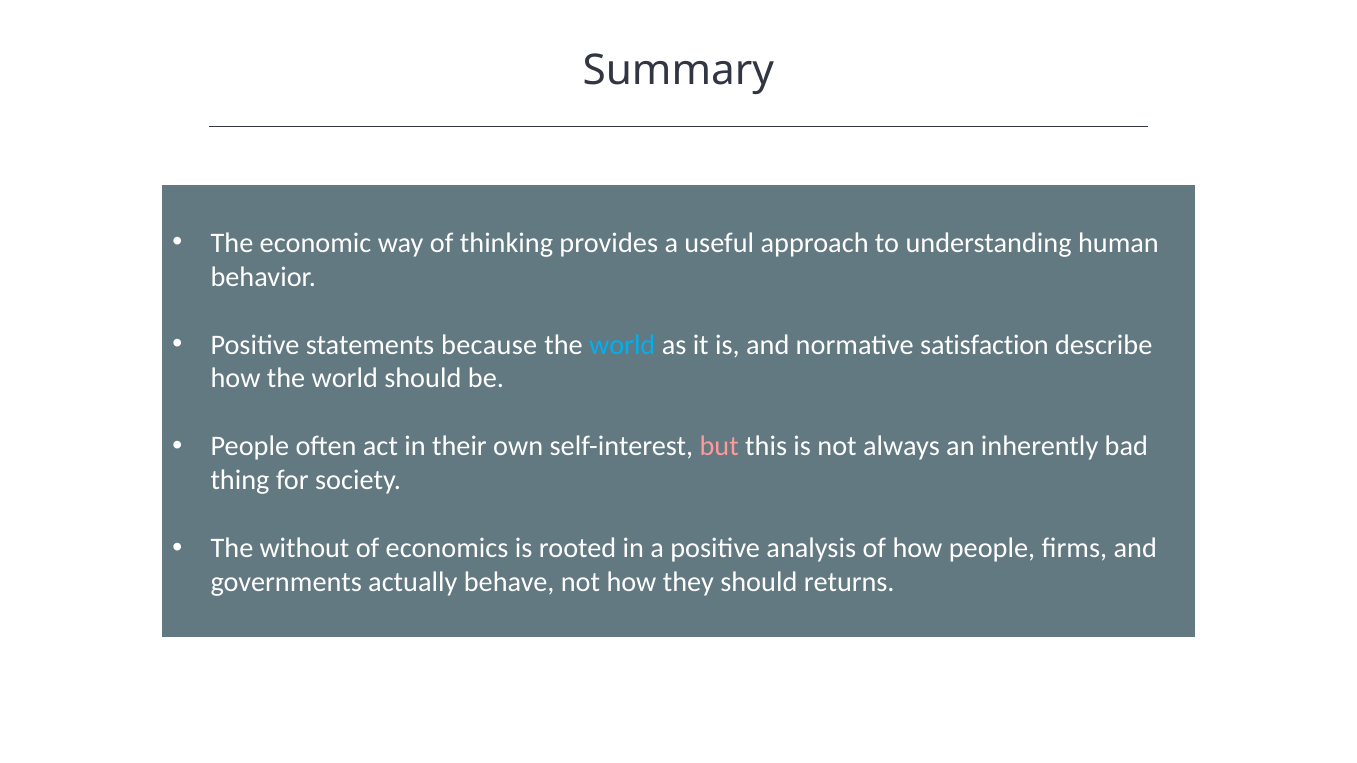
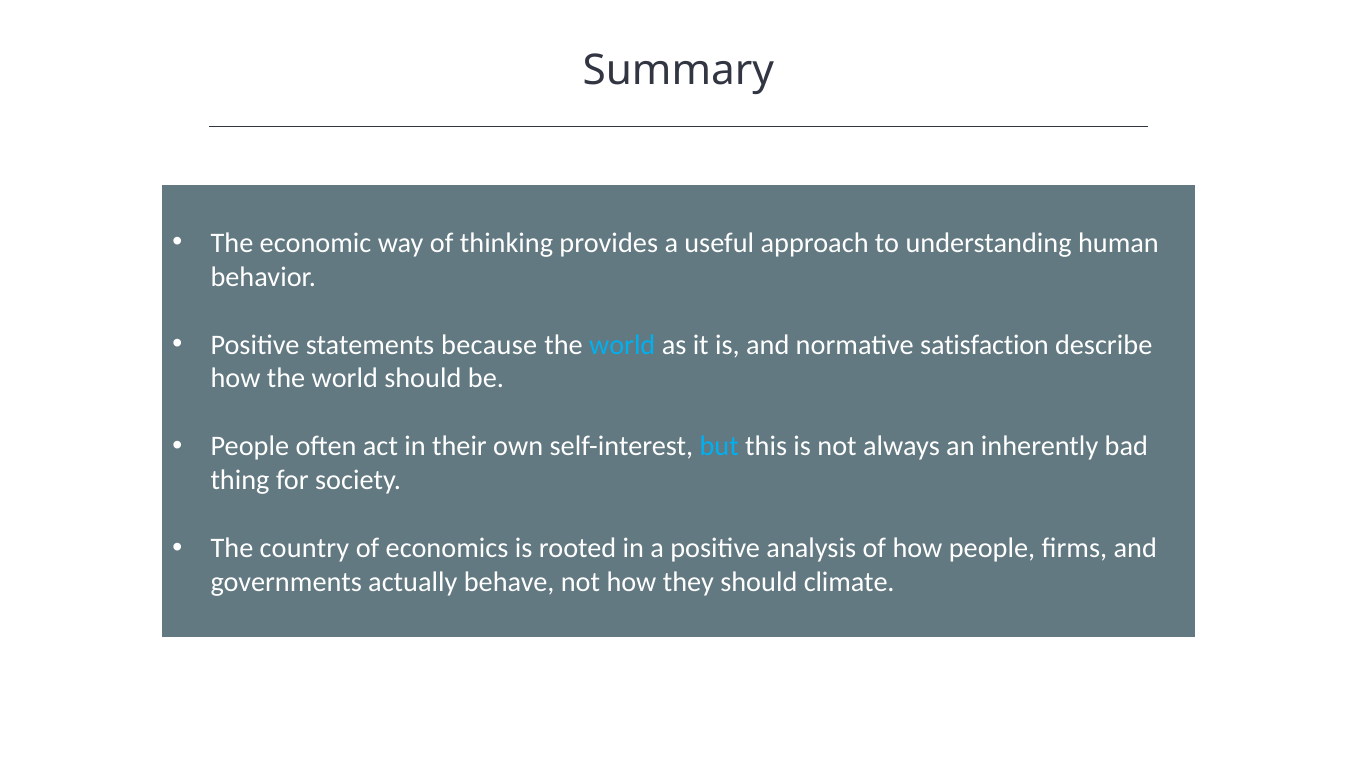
but colour: pink -> light blue (719, 447)
without: without -> country (304, 548)
returns: returns -> climate (849, 582)
